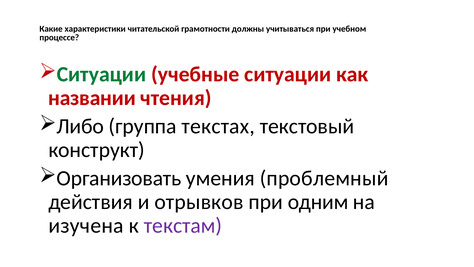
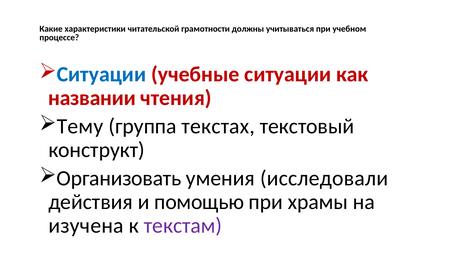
Ситуации colour: green -> blue (101, 74)
Либо: Либо -> Тему (80, 126)
проблемный: проблемный -> исследовали (324, 178)
отрывков: отрывков -> помощью (199, 202)
одним: одним -> храмы (318, 202)
